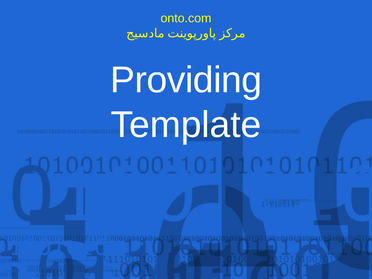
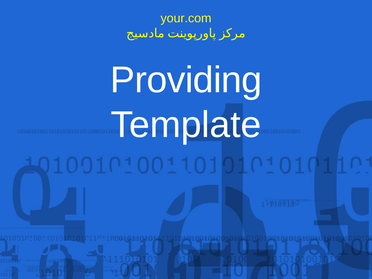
onto.com: onto.com -> your.com (186, 18)
